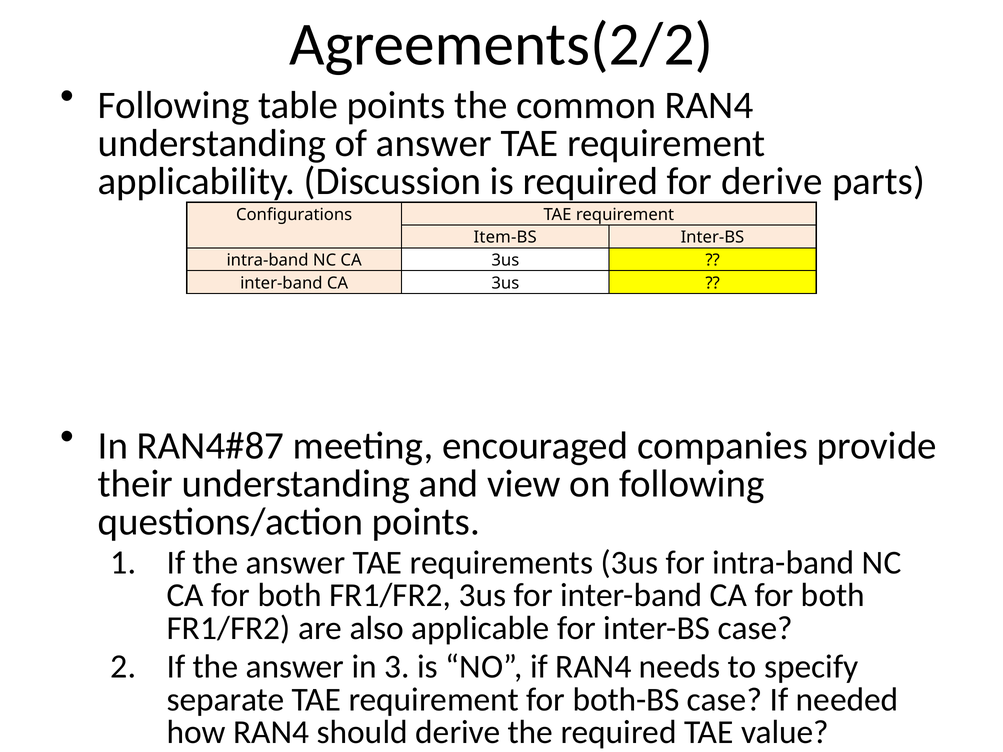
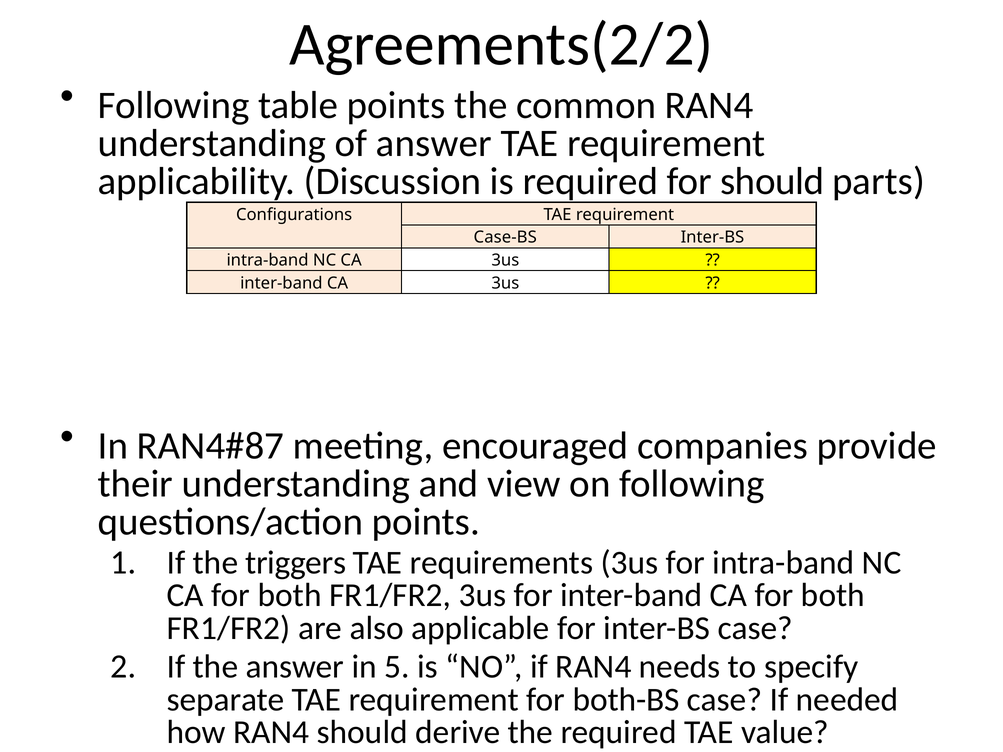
for derive: derive -> should (772, 182)
Item-BS: Item-BS -> Case-BS (505, 238)
1 If the answer: answer -> triggers (296, 563)
3: 3 -> 5 (397, 667)
